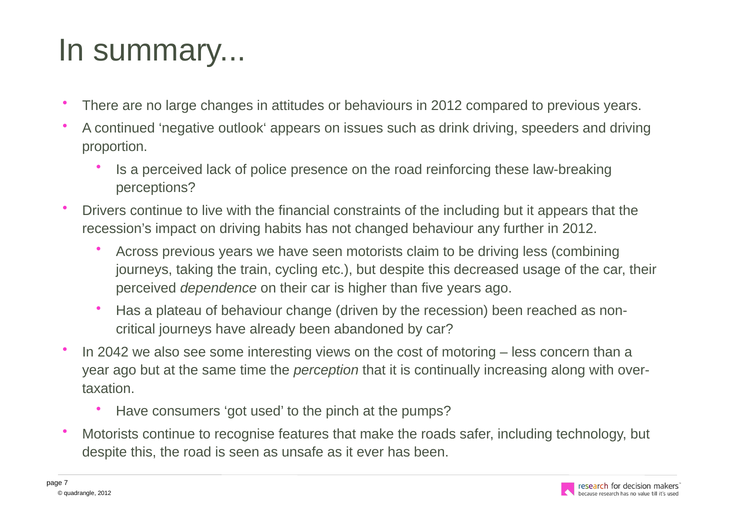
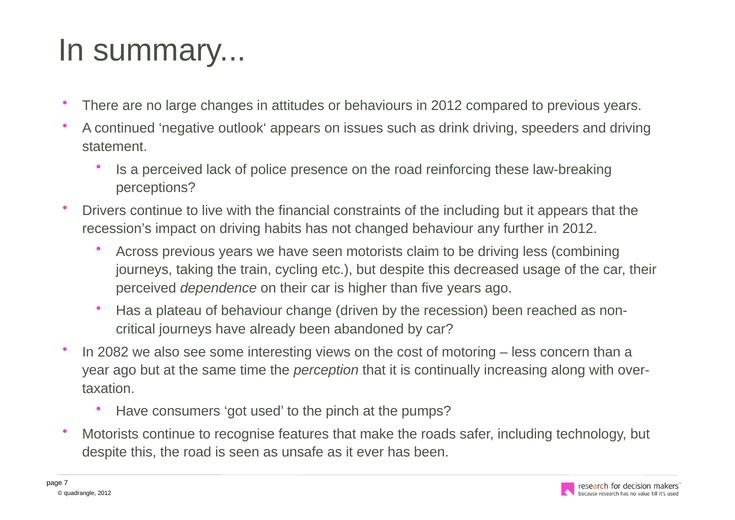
proportion: proportion -> statement (115, 147)
2042: 2042 -> 2082 (113, 352)
